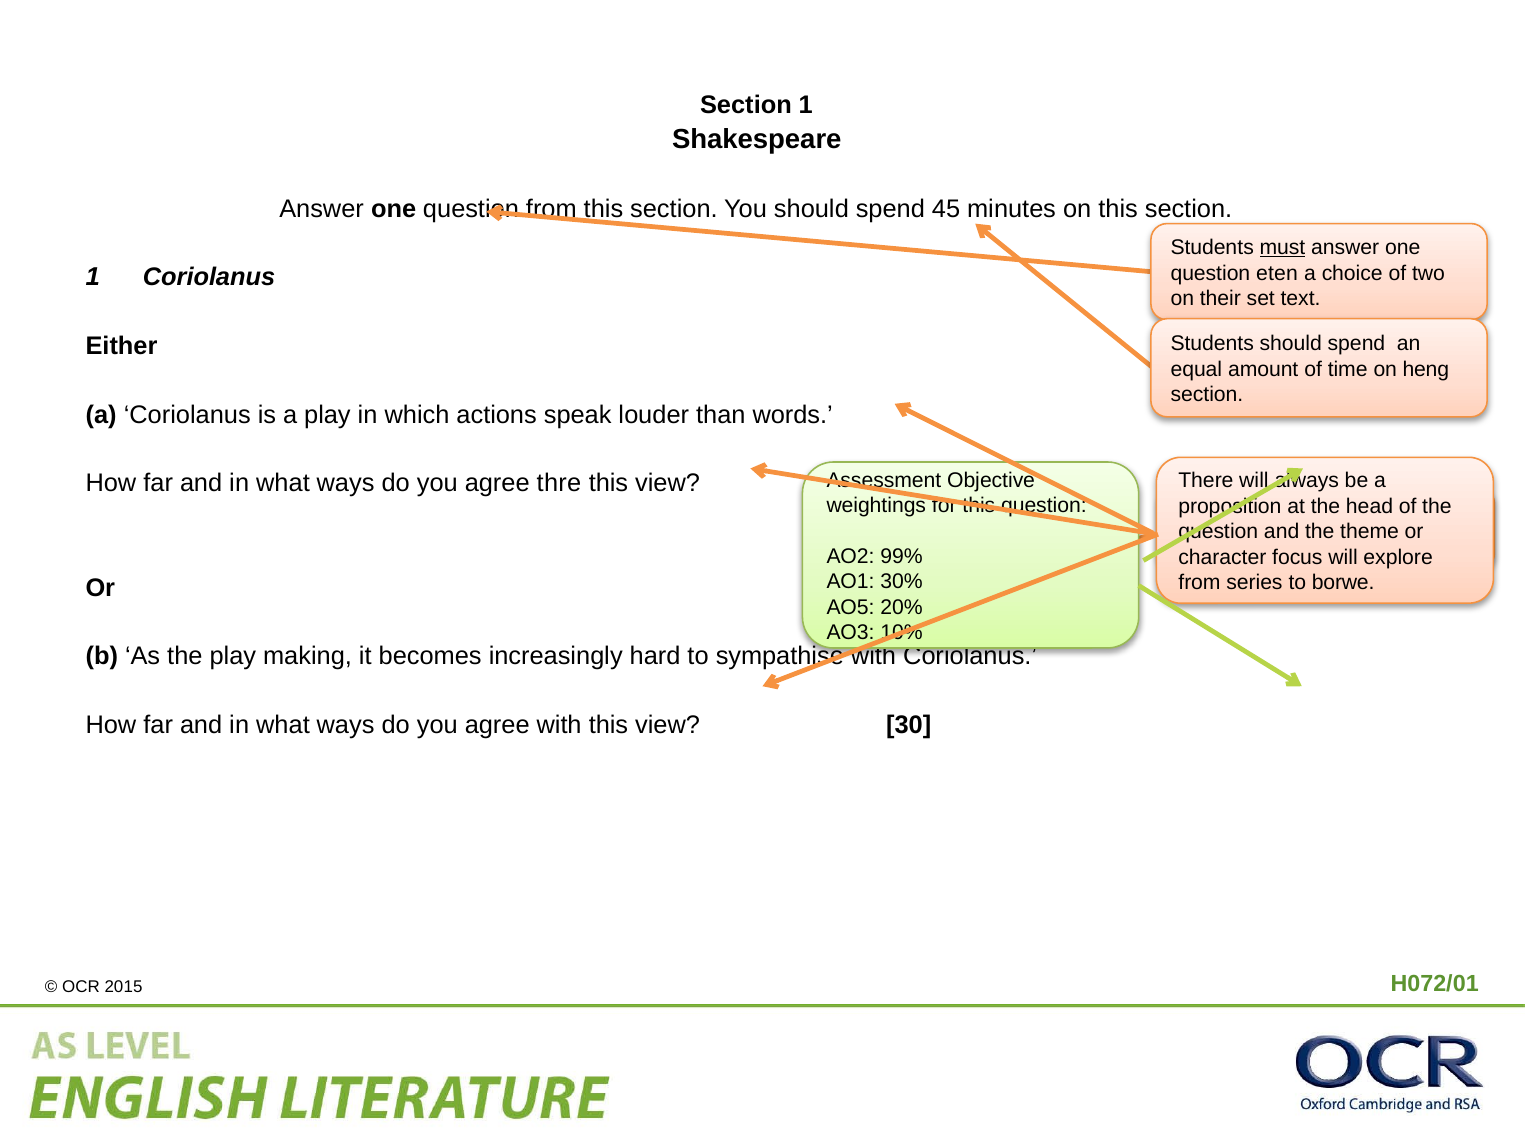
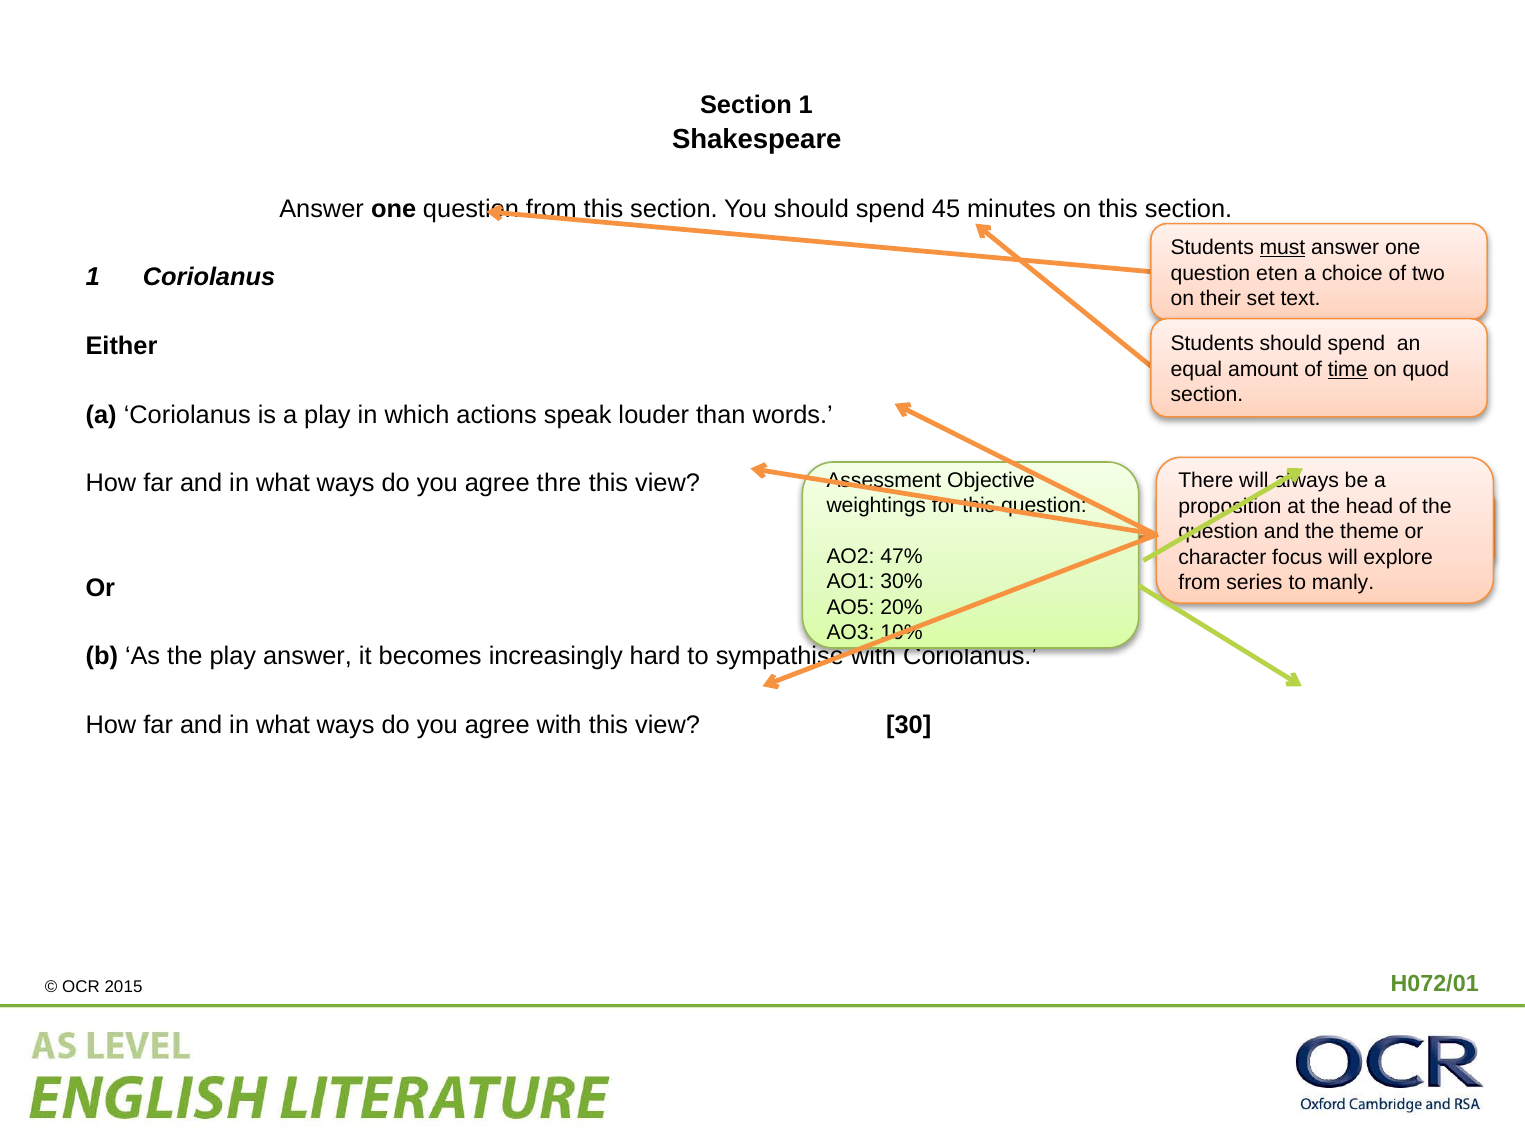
time underline: none -> present (1348, 369)
heng: heng -> quod (1426, 369)
99%: 99% -> 47% (902, 556)
borwe: borwe -> manly (1343, 582)
play making: making -> answer (308, 656)
